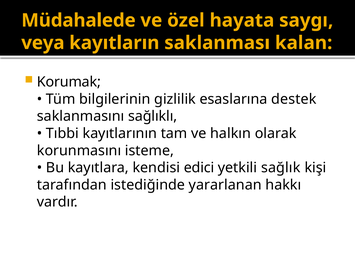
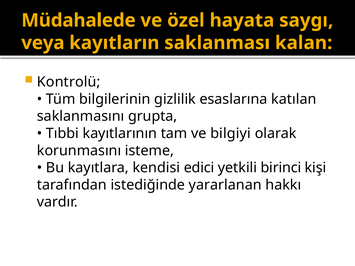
Korumak: Korumak -> Kontrolü (69, 82)
destek: destek -> katılan (294, 99)
sağlıklı: sağlıklı -> grupta (153, 116)
halkın: halkın -> bilgiyi (231, 134)
sağlık: sağlık -> birinci (281, 168)
